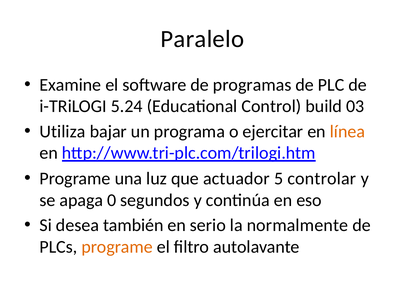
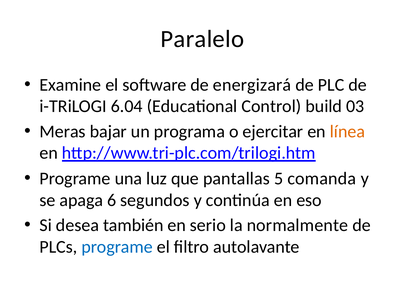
programas: programas -> energizará (252, 85)
5.24: 5.24 -> 6.04 (127, 107)
Utiliza: Utiliza -> Meras (63, 132)
actuador: actuador -> pantallas (236, 179)
controlar: controlar -> comanda (322, 179)
0: 0 -> 6 (112, 201)
programe colour: orange -> blue (117, 247)
